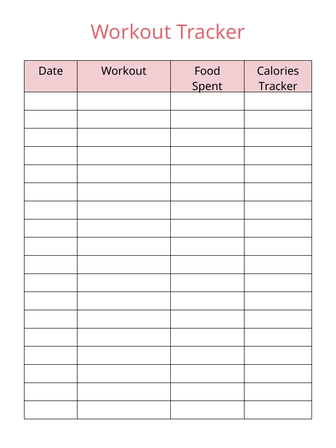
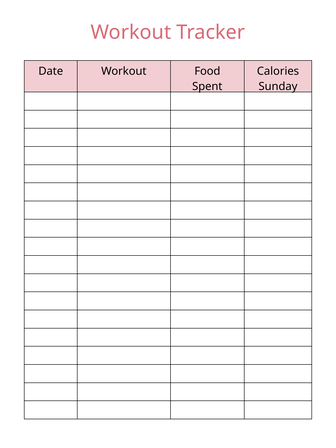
Tracker: Tracker -> Sunday (278, 86)
